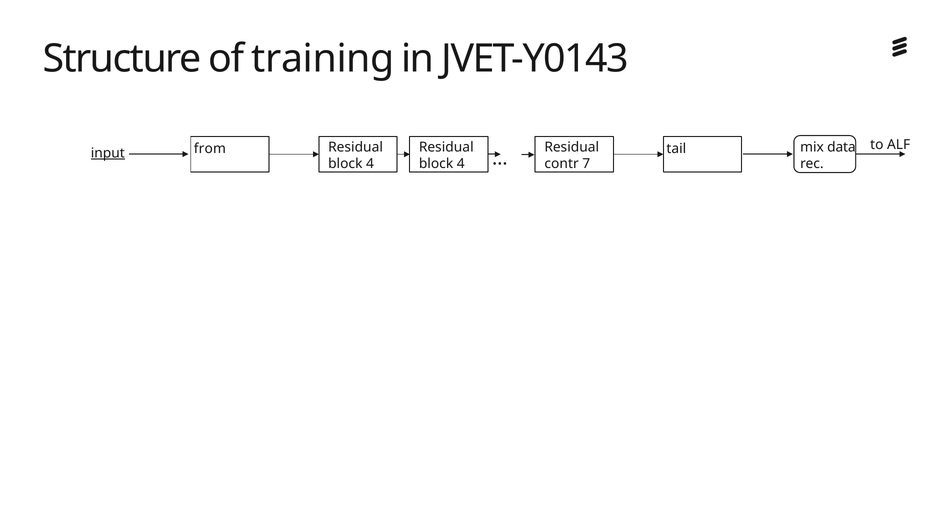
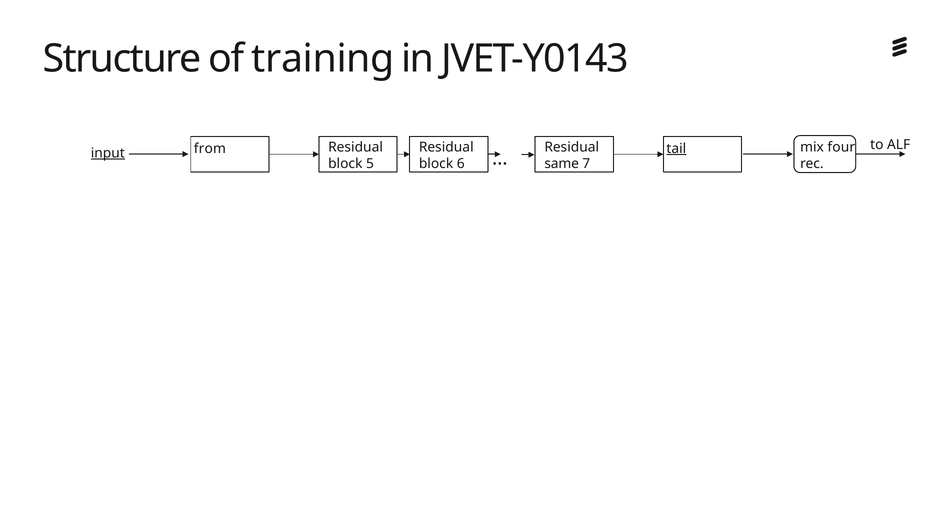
tail underline: none -> present (676, 149)
data: data -> four (841, 147)
4: 4 -> 5 (370, 164)
4: 4 -> 6 (461, 164)
contr: contr -> same (562, 164)
